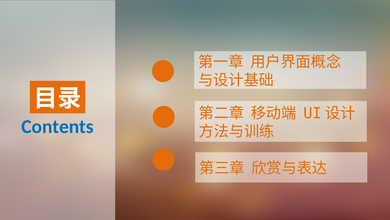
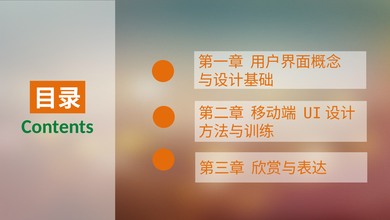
Contents colour: blue -> green (58, 126)
